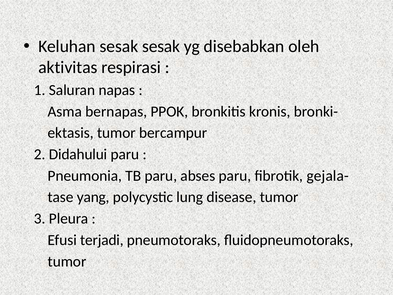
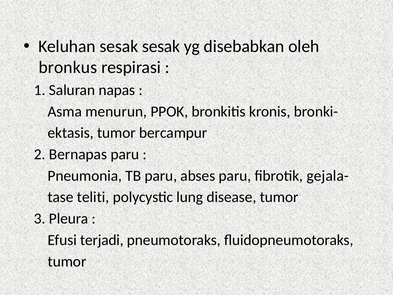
aktivitas: aktivitas -> bronkus (68, 67)
bernapas: bernapas -> menurun (116, 111)
Didahului: Didahului -> Bernapas (78, 154)
yang: yang -> teliti (93, 197)
